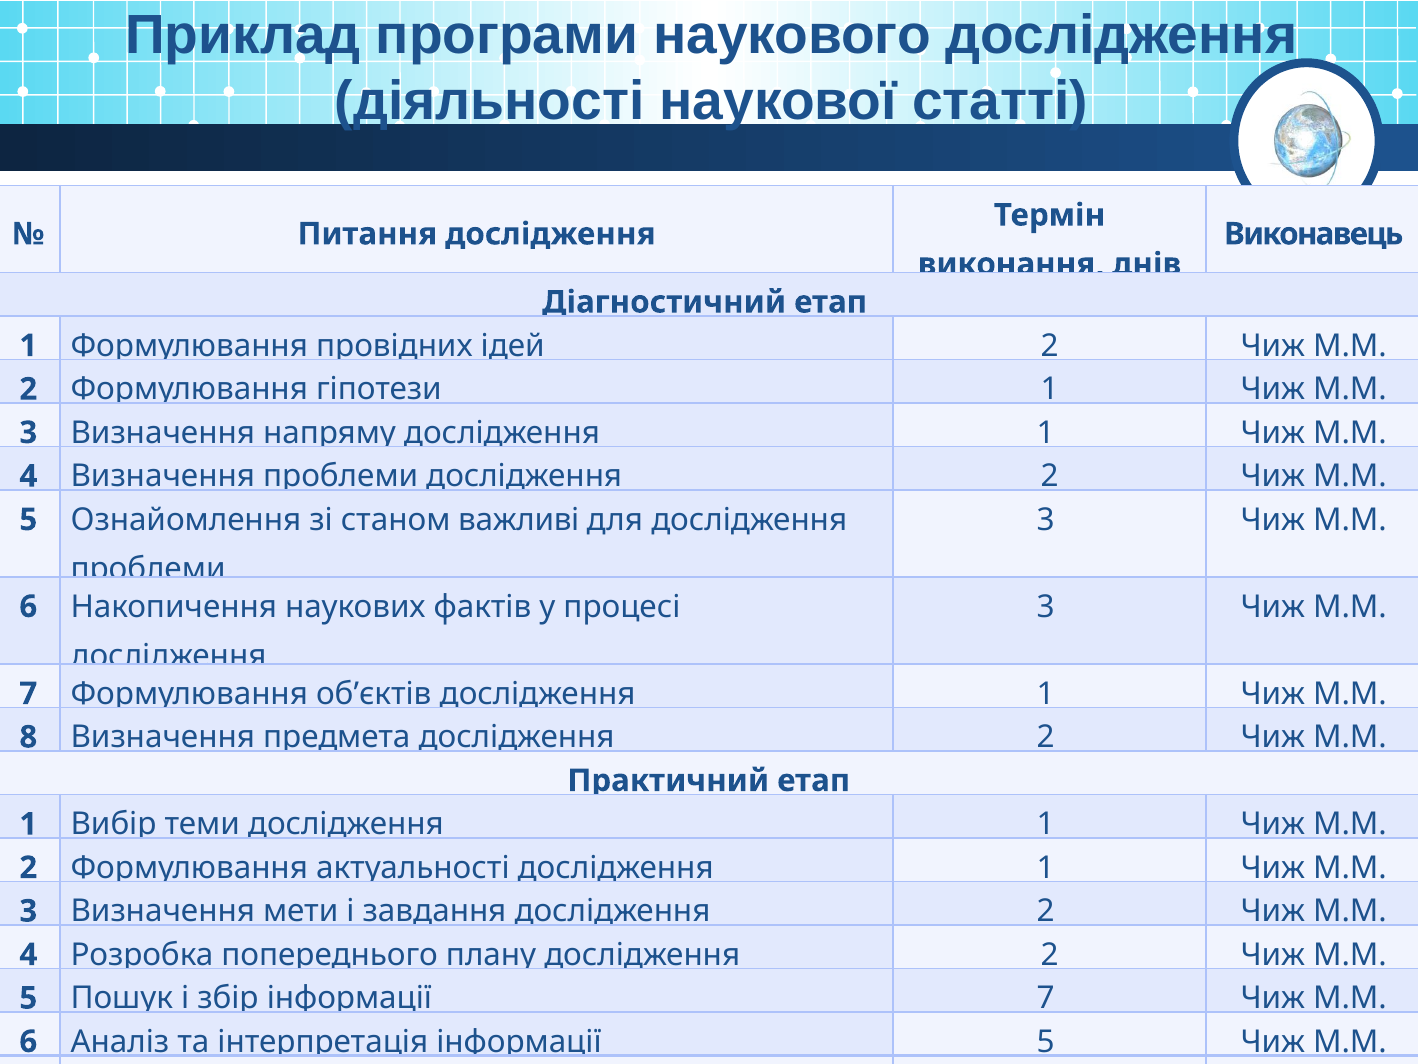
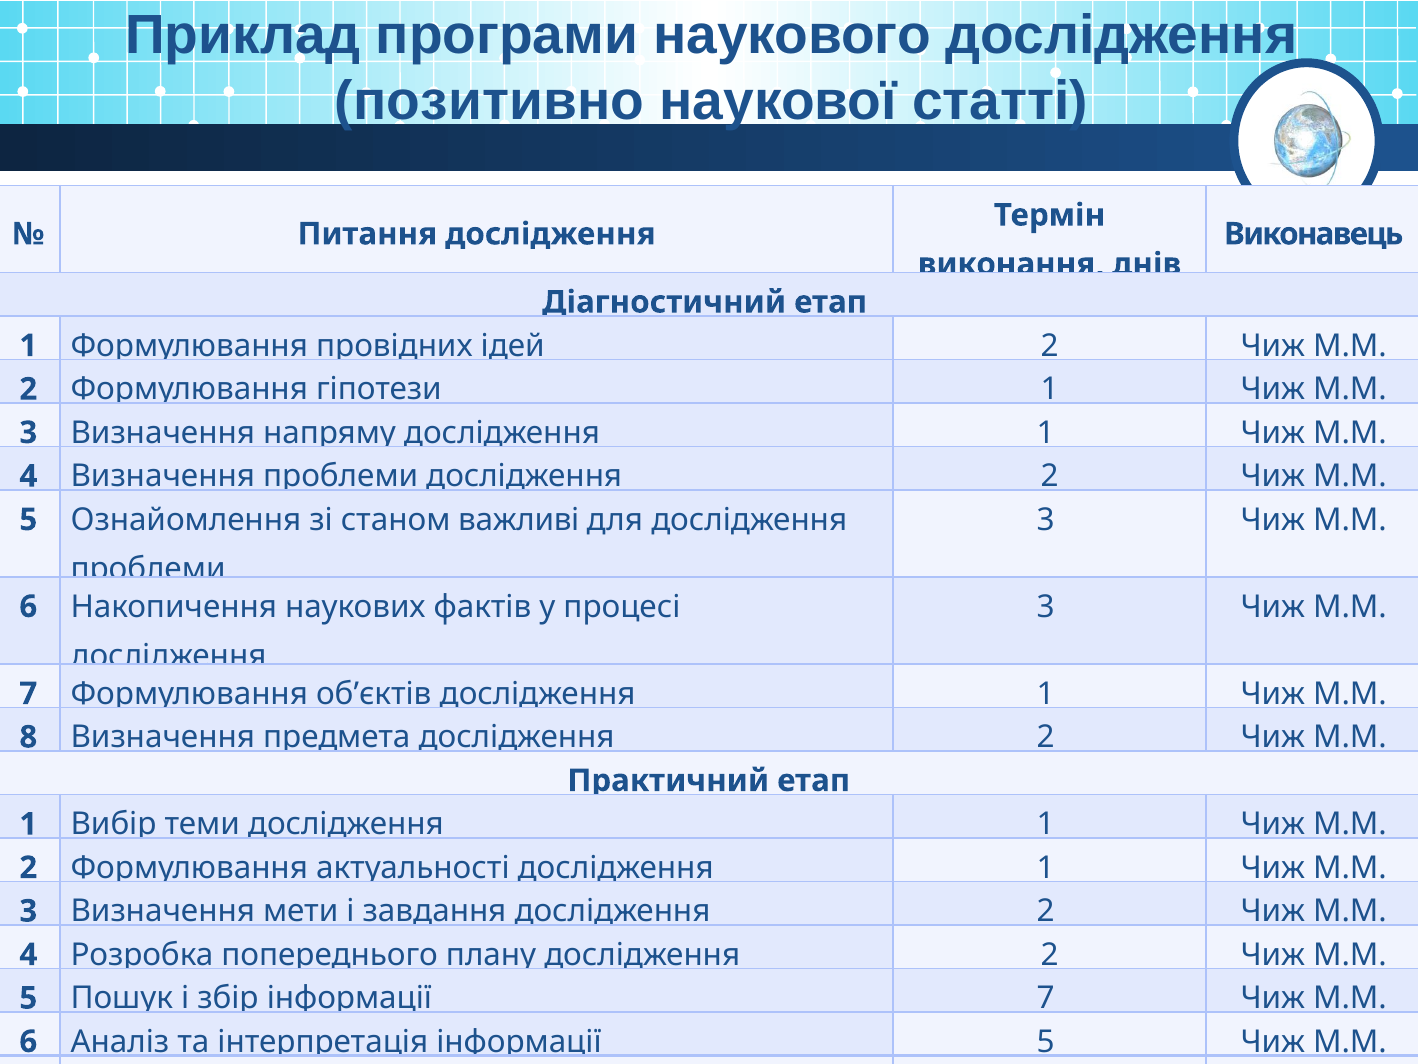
діяльності: діяльності -> позитивно (490, 101)
